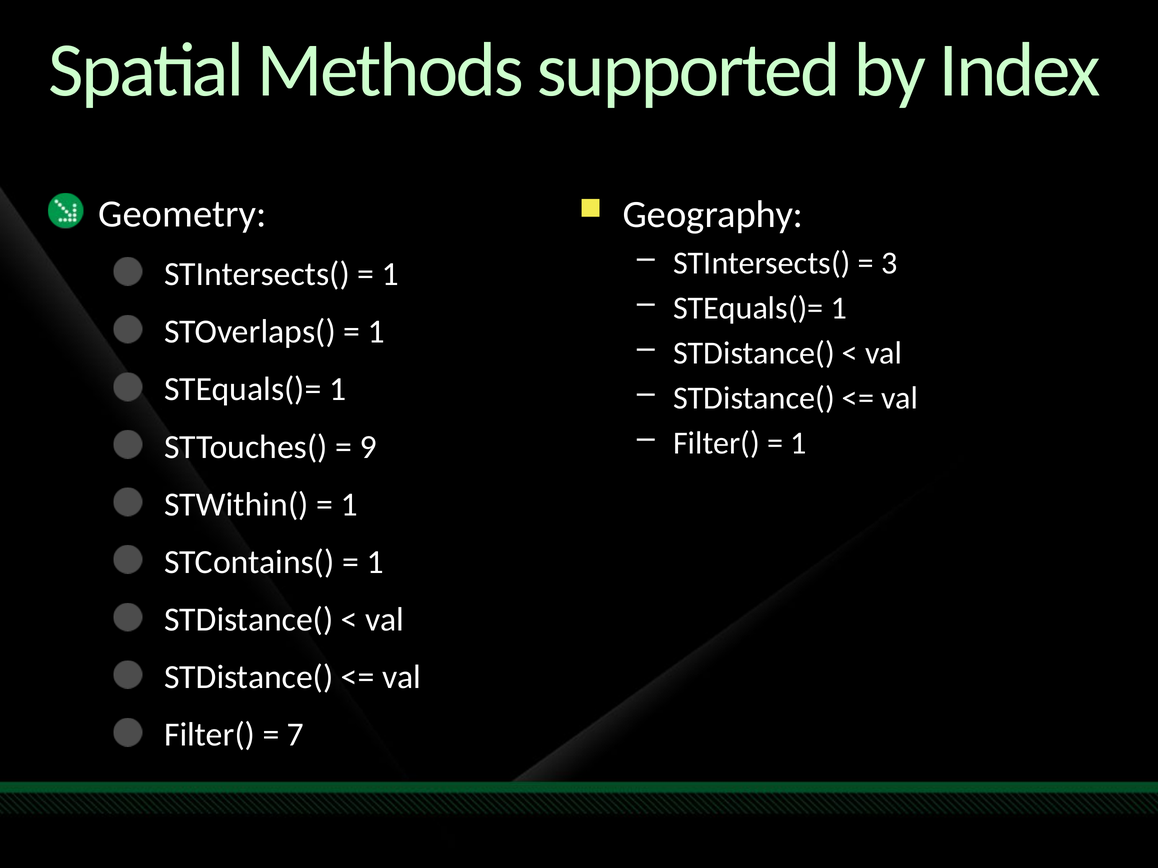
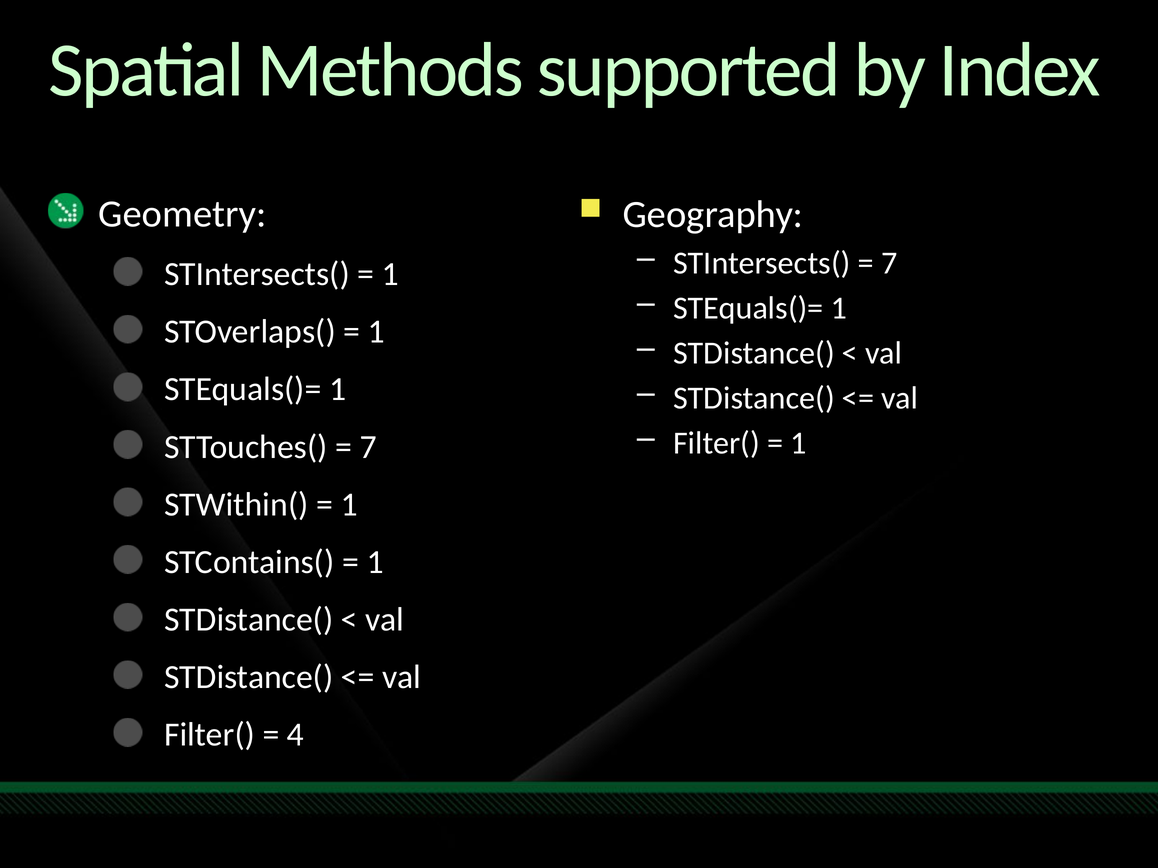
3: 3 -> 7 (889, 263)
9: 9 -> 7 (368, 447)
7: 7 -> 4 (296, 735)
